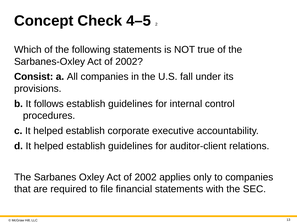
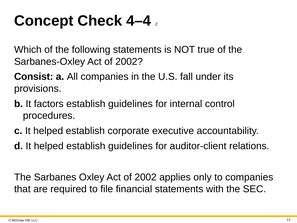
4–5: 4–5 -> 4–4 (139, 21)
follows: follows -> factors (49, 104)
